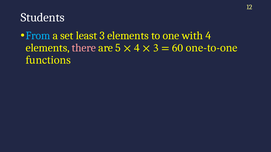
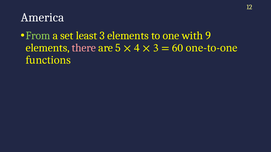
Students: Students -> America (42, 17)
From colour: light blue -> light green (38, 36)
with 4: 4 -> 9 (208, 36)
